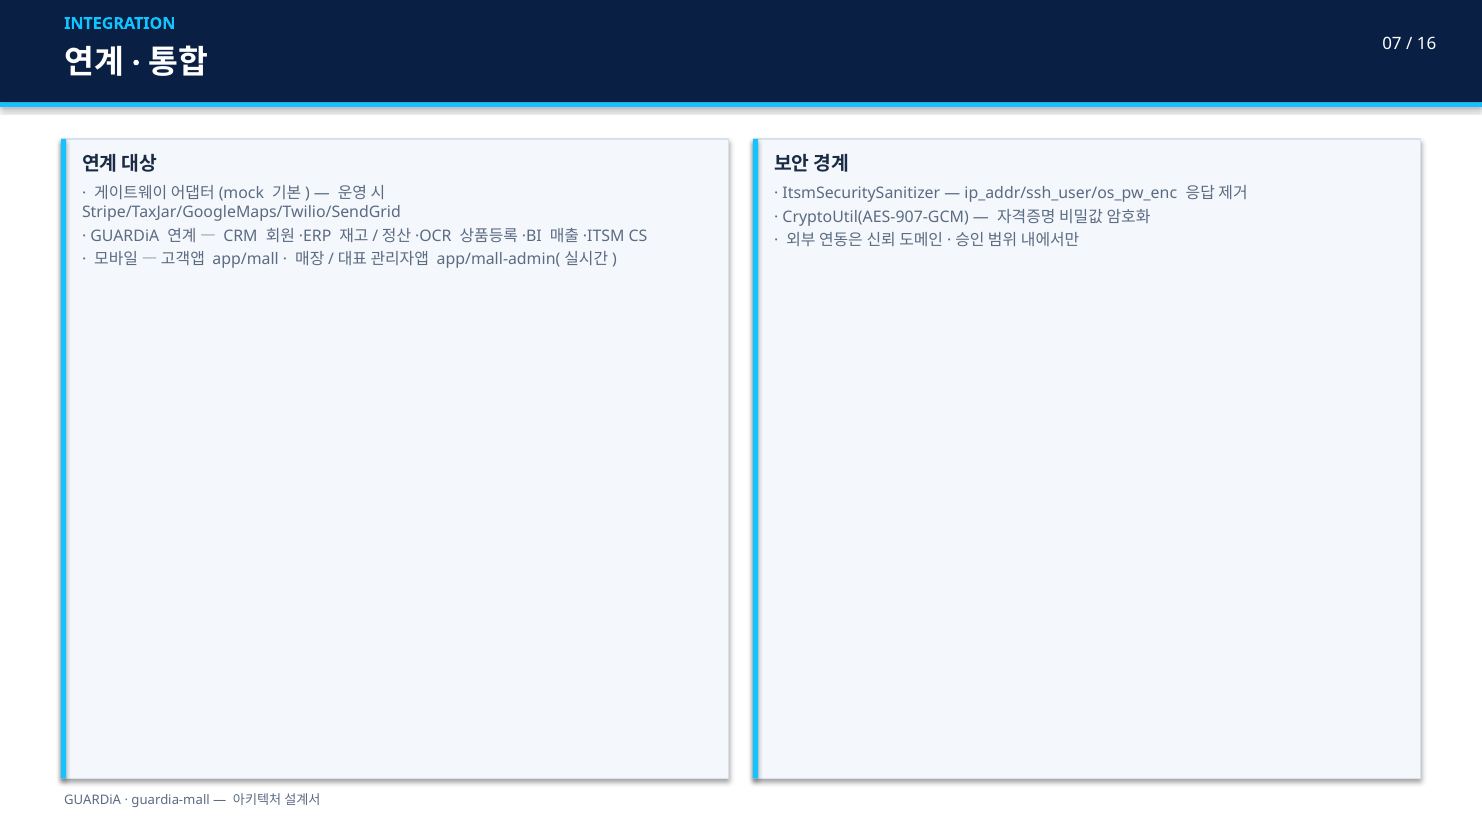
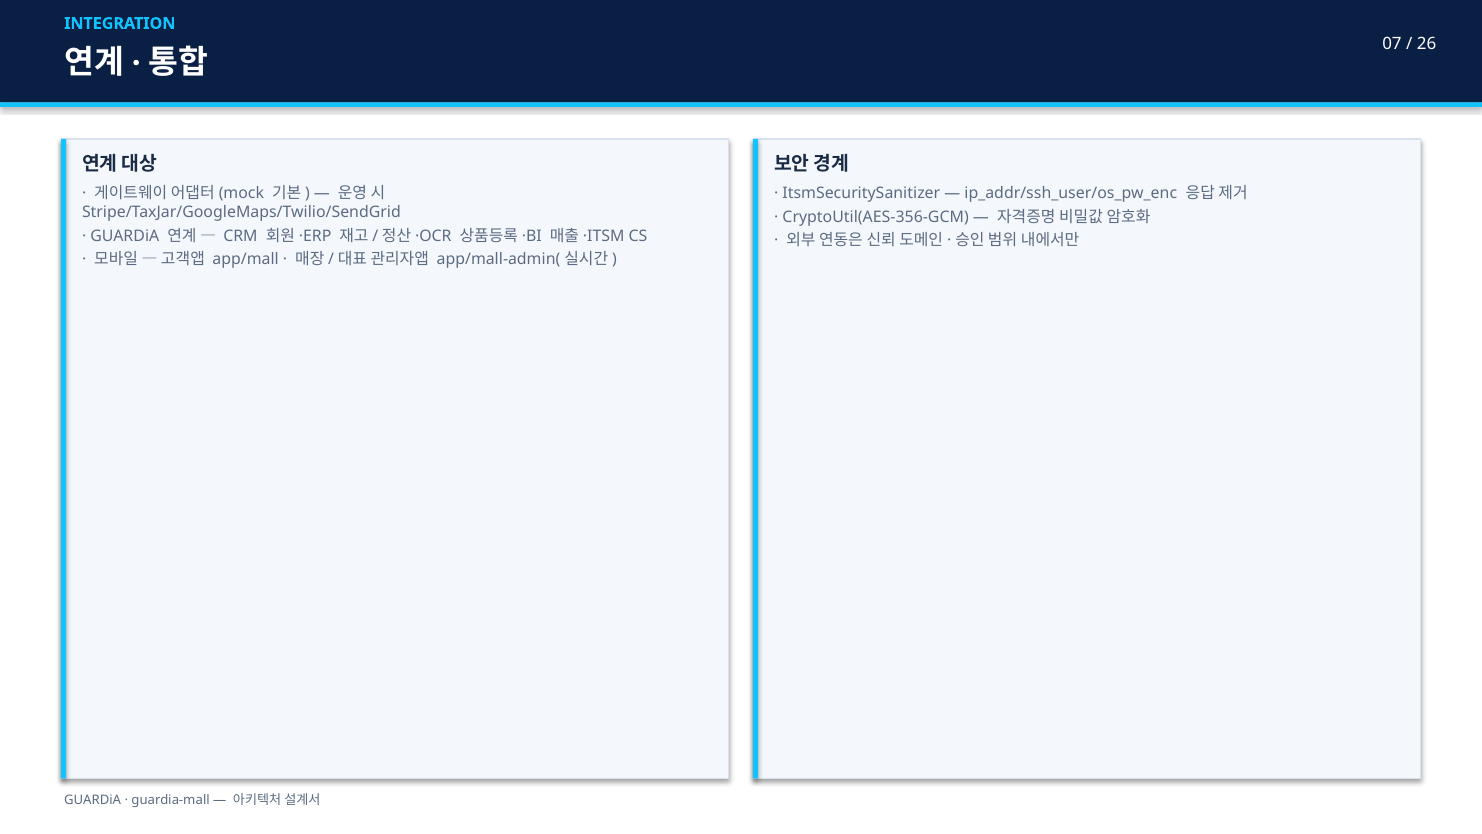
16: 16 -> 26 (1427, 44)
CryptoUtil(AES-907-GCM: CryptoUtil(AES-907-GCM -> CryptoUtil(AES-356-GCM (876, 217)
